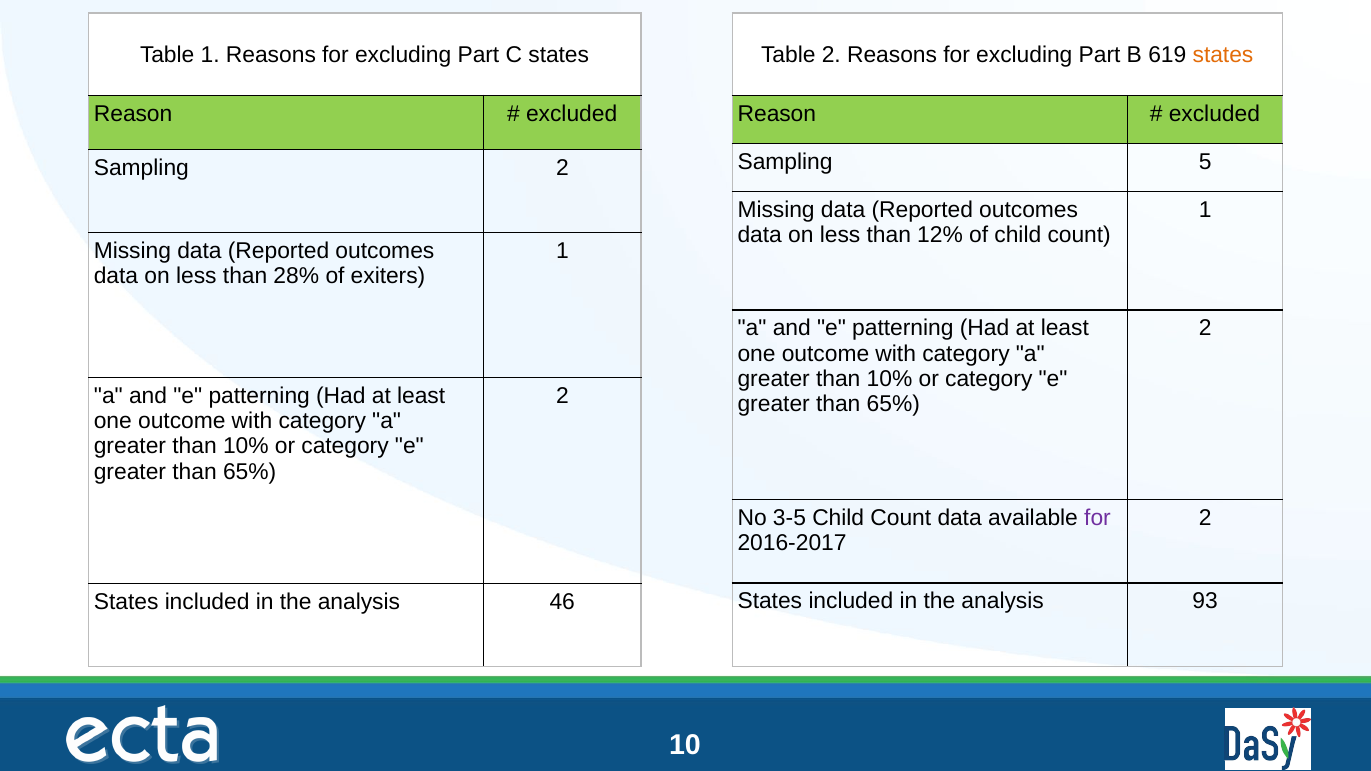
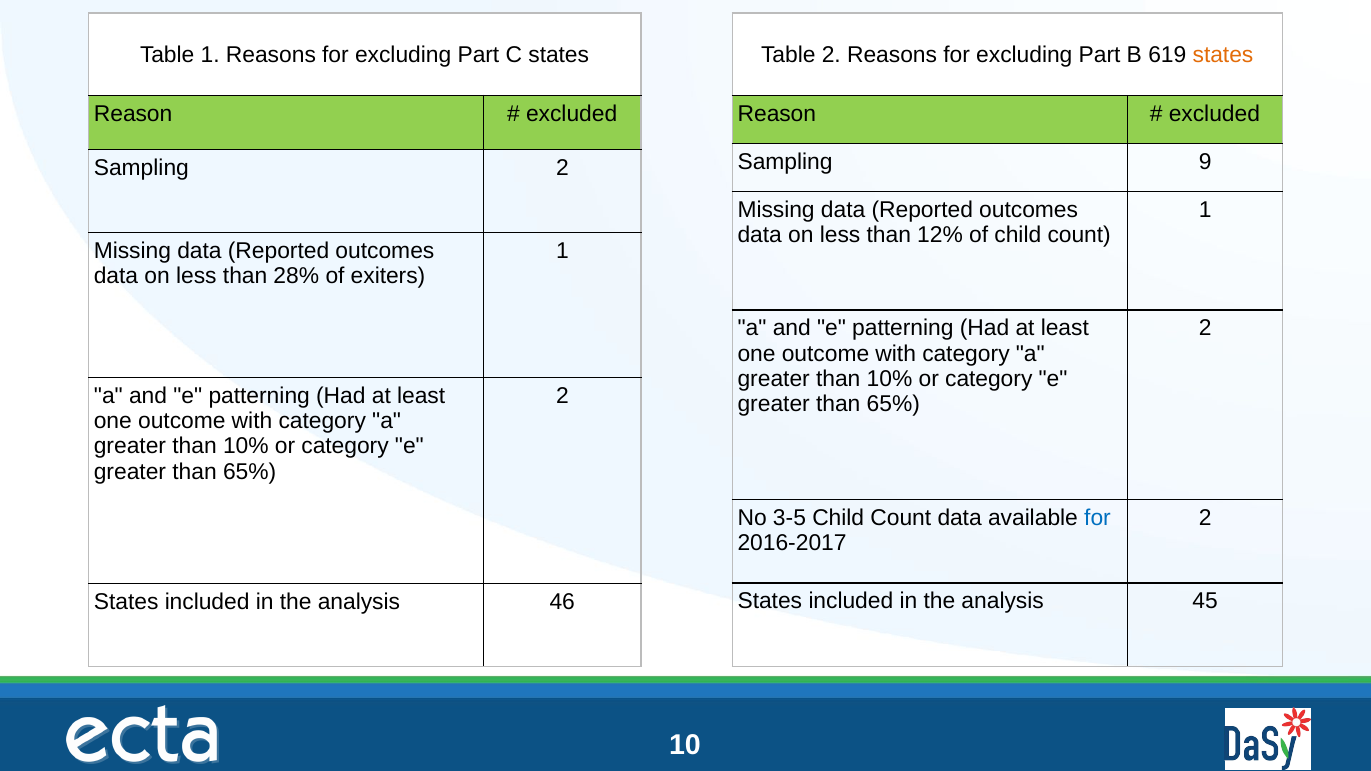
5: 5 -> 9 (1205, 162)
for colour: purple -> blue (1097, 518)
93: 93 -> 45 (1205, 601)
